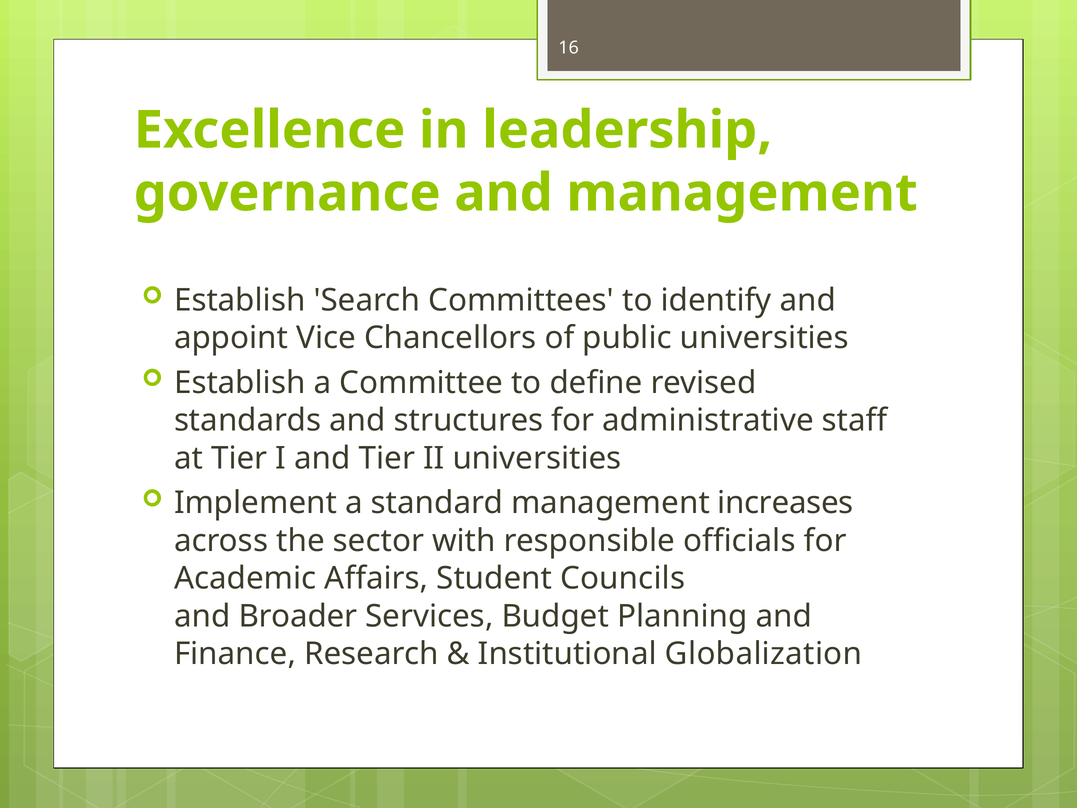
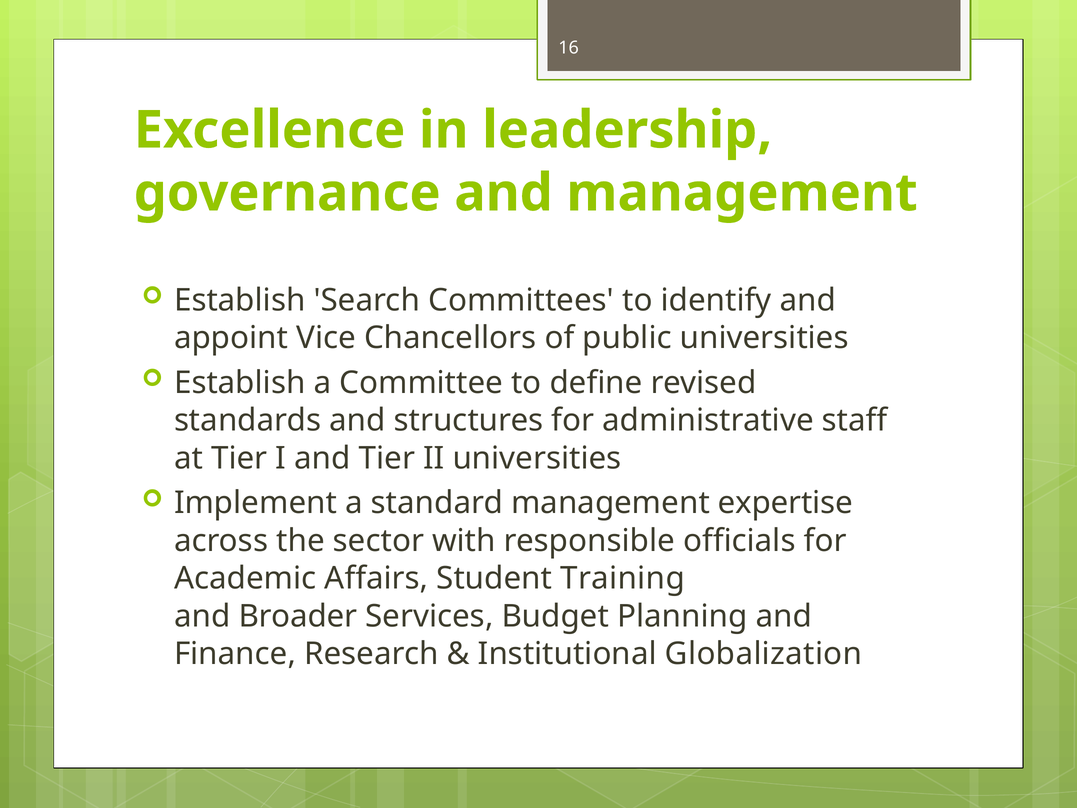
increases: increases -> expertise (785, 503)
Councils: Councils -> Training (623, 578)
